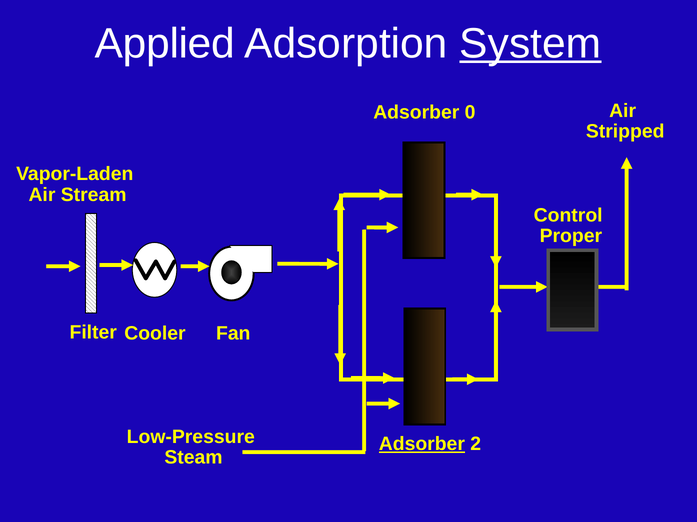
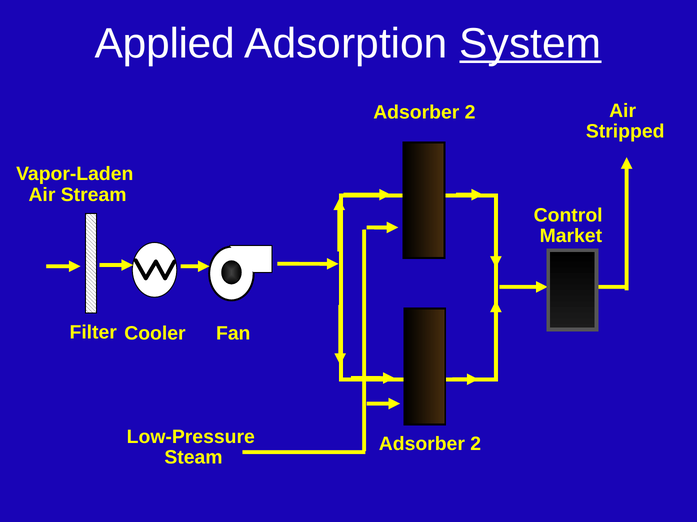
0: 0 -> 2 (470, 113)
Proper: Proper -> Market (571, 236)
Adsorber underline: present -> none (422, 445)
